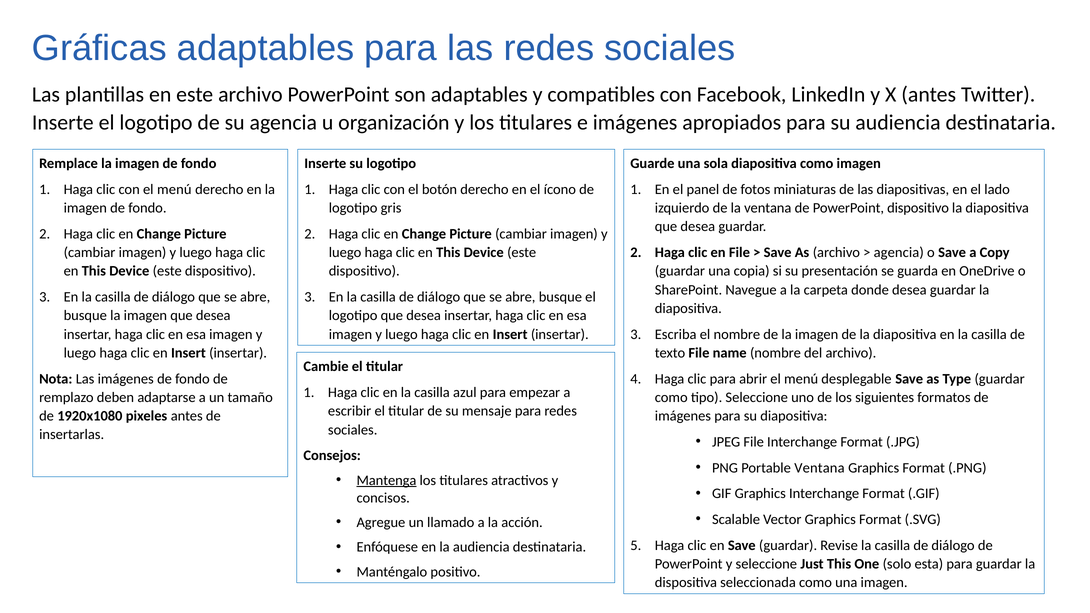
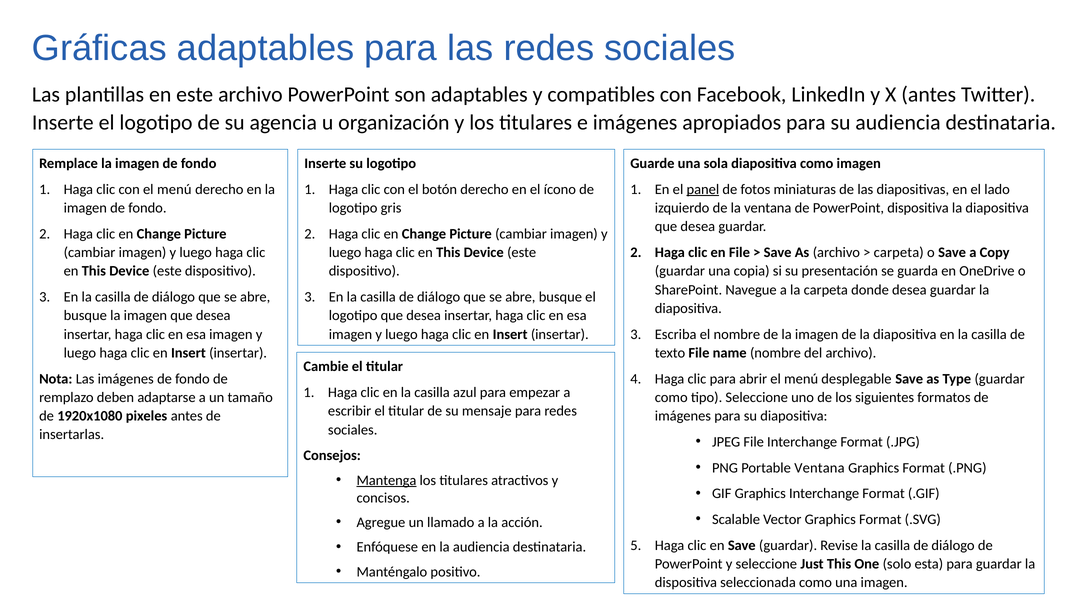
panel underline: none -> present (703, 189)
PowerPoint dispositivo: dispositivo -> dispositiva (918, 208)
agencia: agencia -> carpeta (899, 253)
